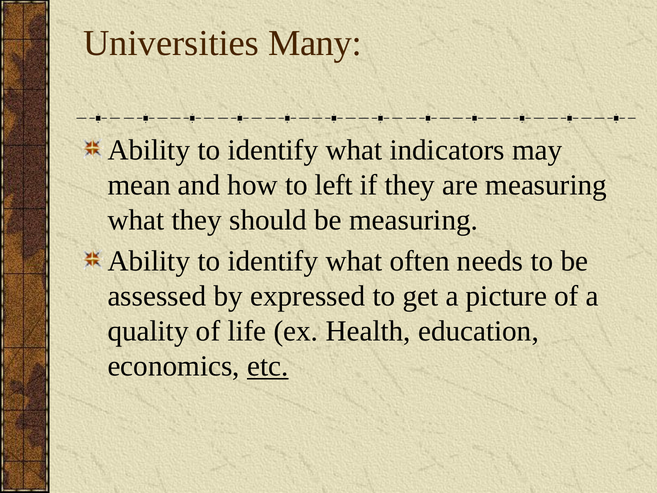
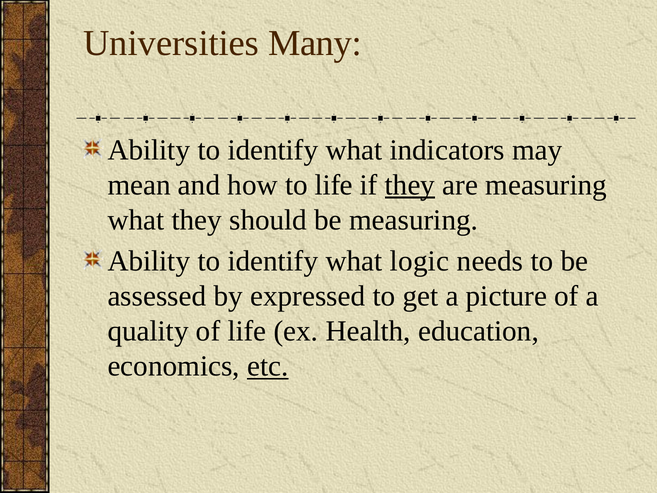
to left: left -> life (334, 185)
they underline: none -> present (410, 185)
often: often -> logic (419, 261)
